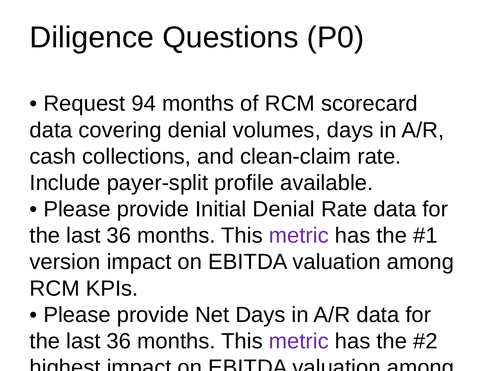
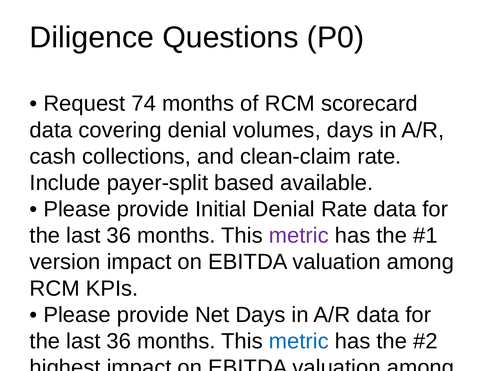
94: 94 -> 74 (144, 104)
profile: profile -> based (244, 183)
metric colour: purple -> blue (299, 341)
